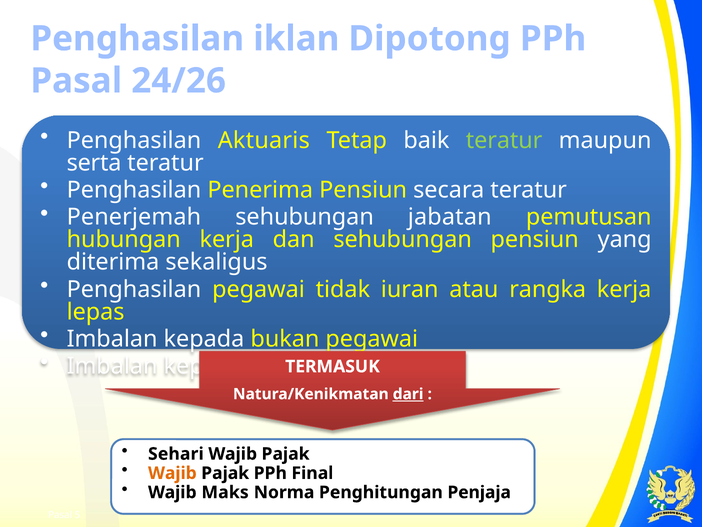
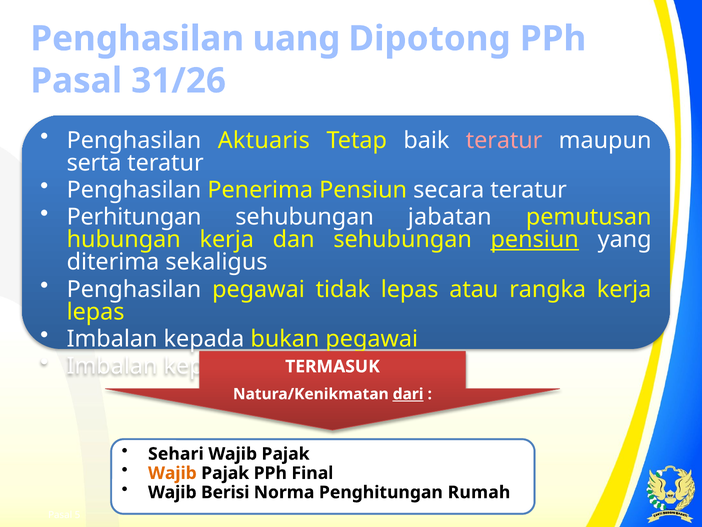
iklan: iklan -> uang (296, 39)
24/26: 24/26 -> 31/26 (179, 81)
teratur colour: light green -> pink (504, 140)
Penerjemah: Penerjemah -> Perhitungan (134, 217)
pensiun underline: none -> present (535, 240)
tidak iuran: iuran -> lepas (410, 289)
Maks: Maks -> Berisi (225, 492)
Penjaja: Penjaja -> Rumah (479, 492)
